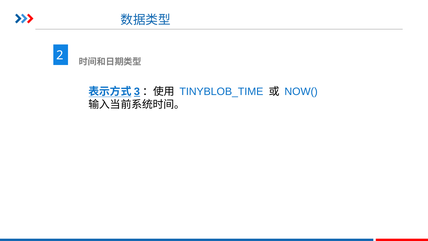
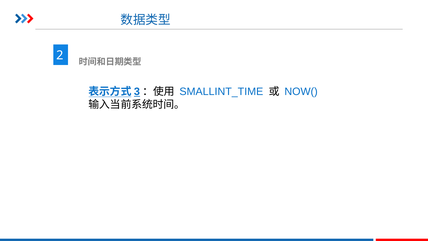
TINYBLOB_TIME: TINYBLOB_TIME -> SMALLINT_TIME (221, 92)
